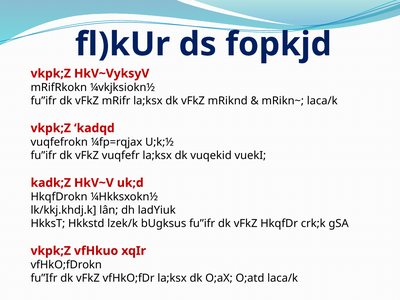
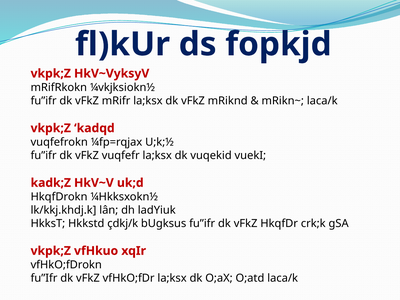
lzek/k: lzek/k -> çdkj/k (123, 223)
